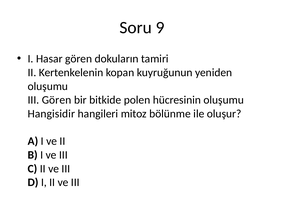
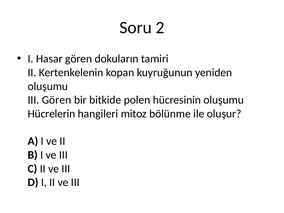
9: 9 -> 2 (160, 27)
Hangisidir: Hangisidir -> Hücrelerin (51, 114)
